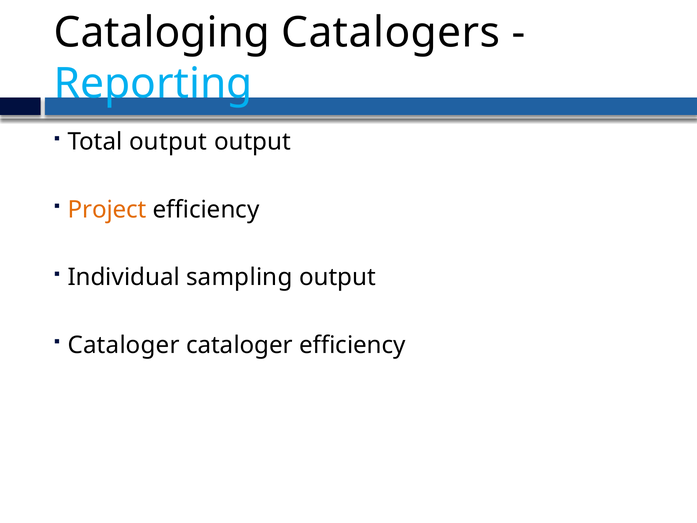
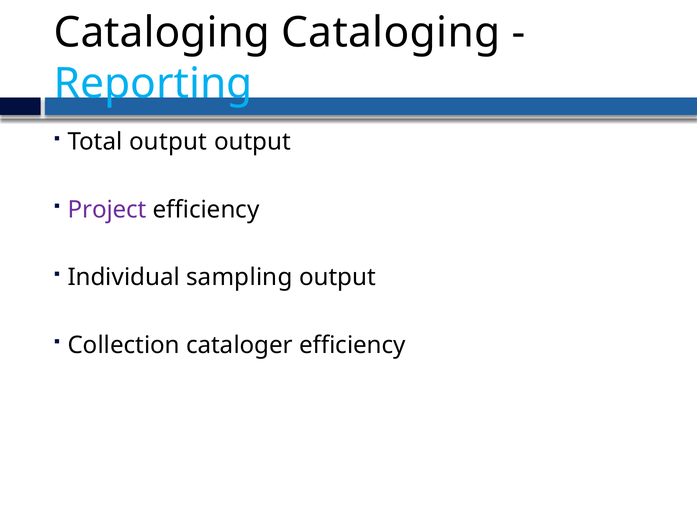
Cataloging Catalogers: Catalogers -> Cataloging (391, 33)
Project colour: orange -> purple (107, 209)
Cataloger: Cataloger -> Collection (124, 345)
